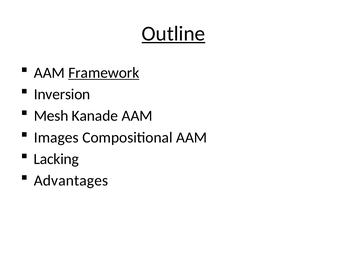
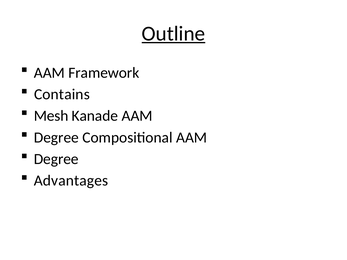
Framework underline: present -> none (104, 73)
Inversion: Inversion -> Contains (62, 94)
Images: Images -> Degree (56, 138)
Lacking: Lacking -> Degree (56, 159)
